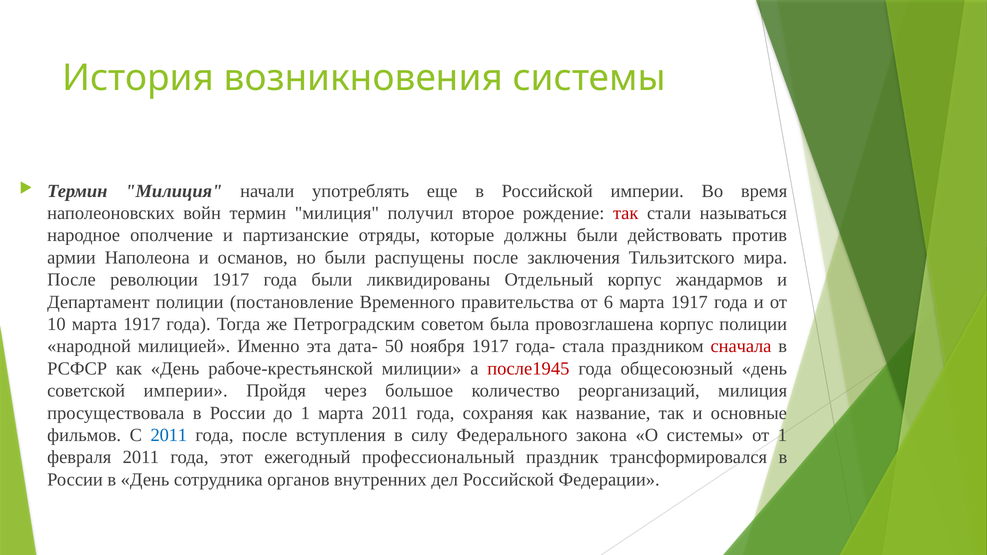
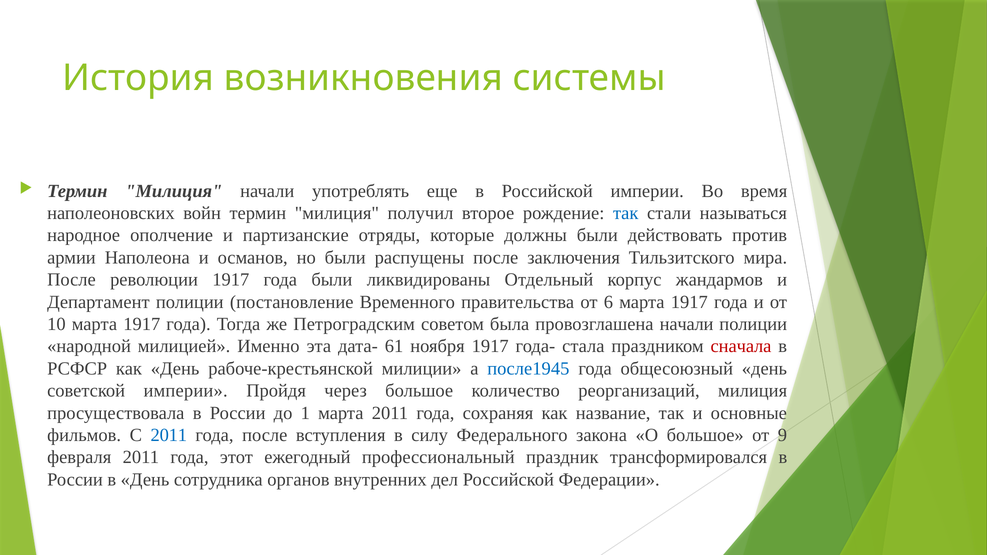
так colour: red -> blue (626, 213)
провозглашена корпус: корпус -> начали (687, 324)
50: 50 -> 61 (394, 346)
после1945 colour: red -> blue (528, 369)
О системы: системы -> большое (705, 435)
от 1: 1 -> 9 (782, 435)
